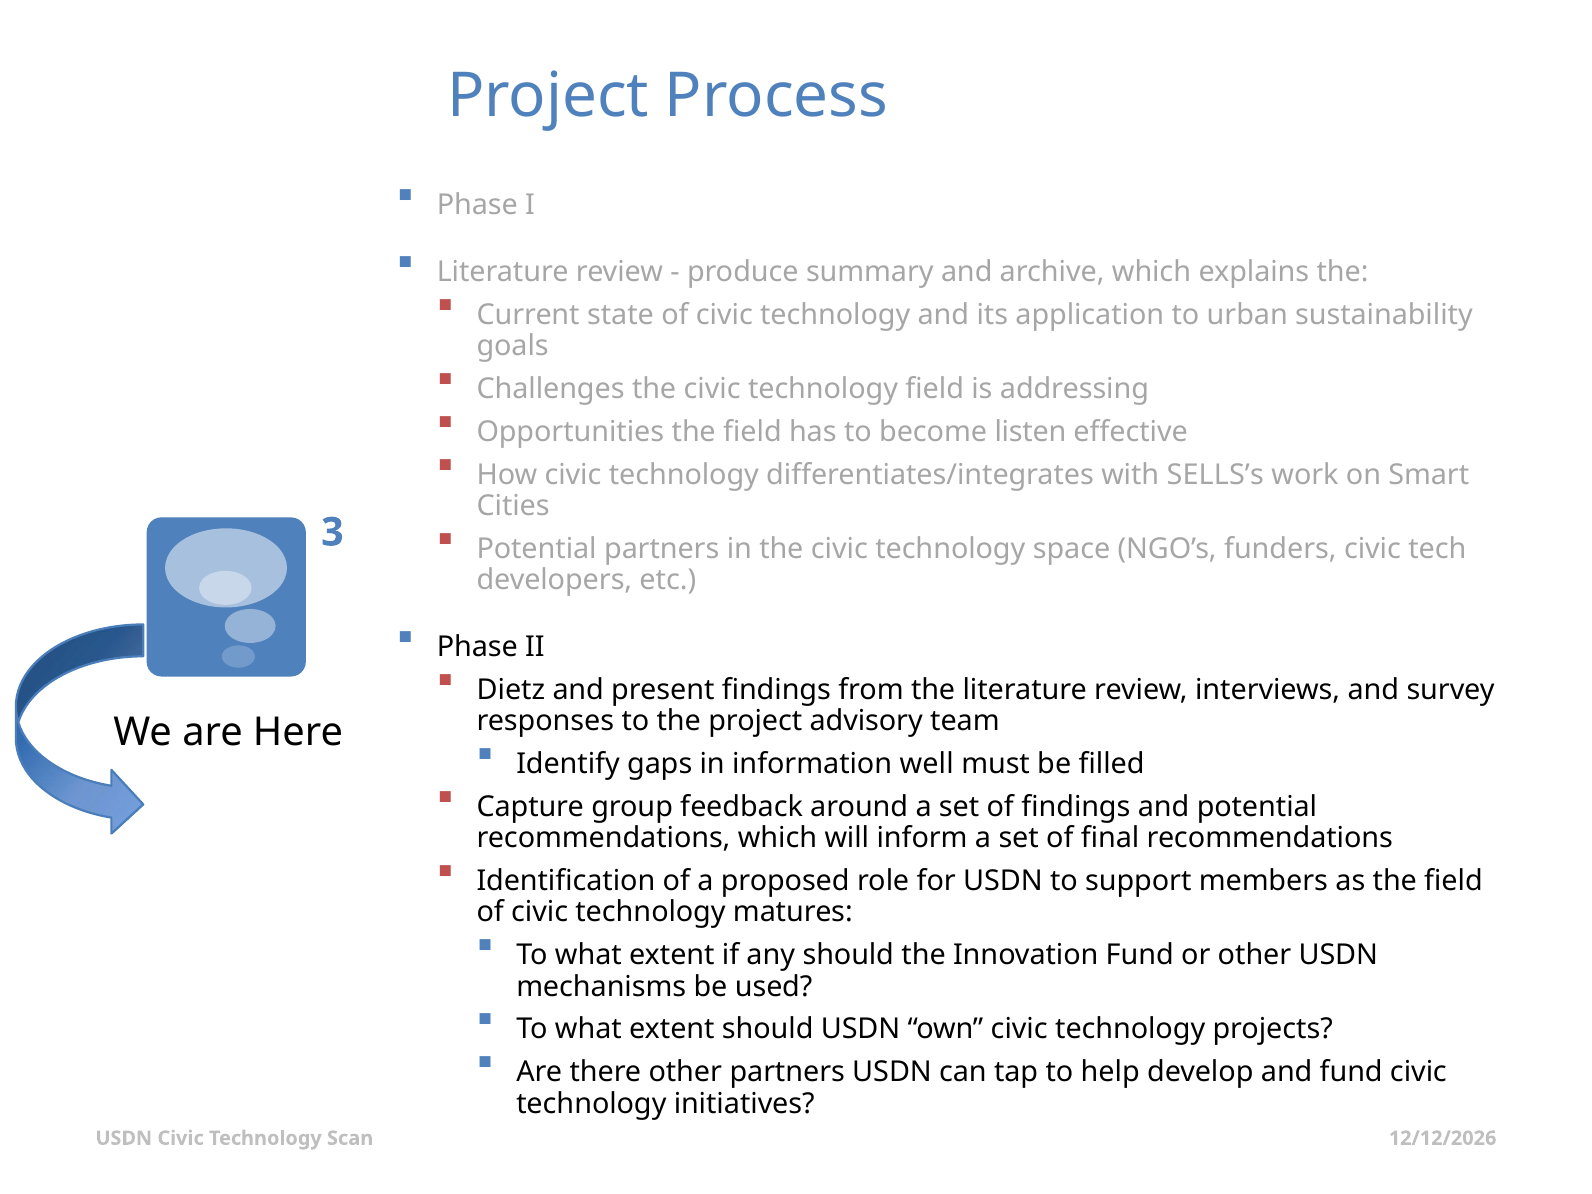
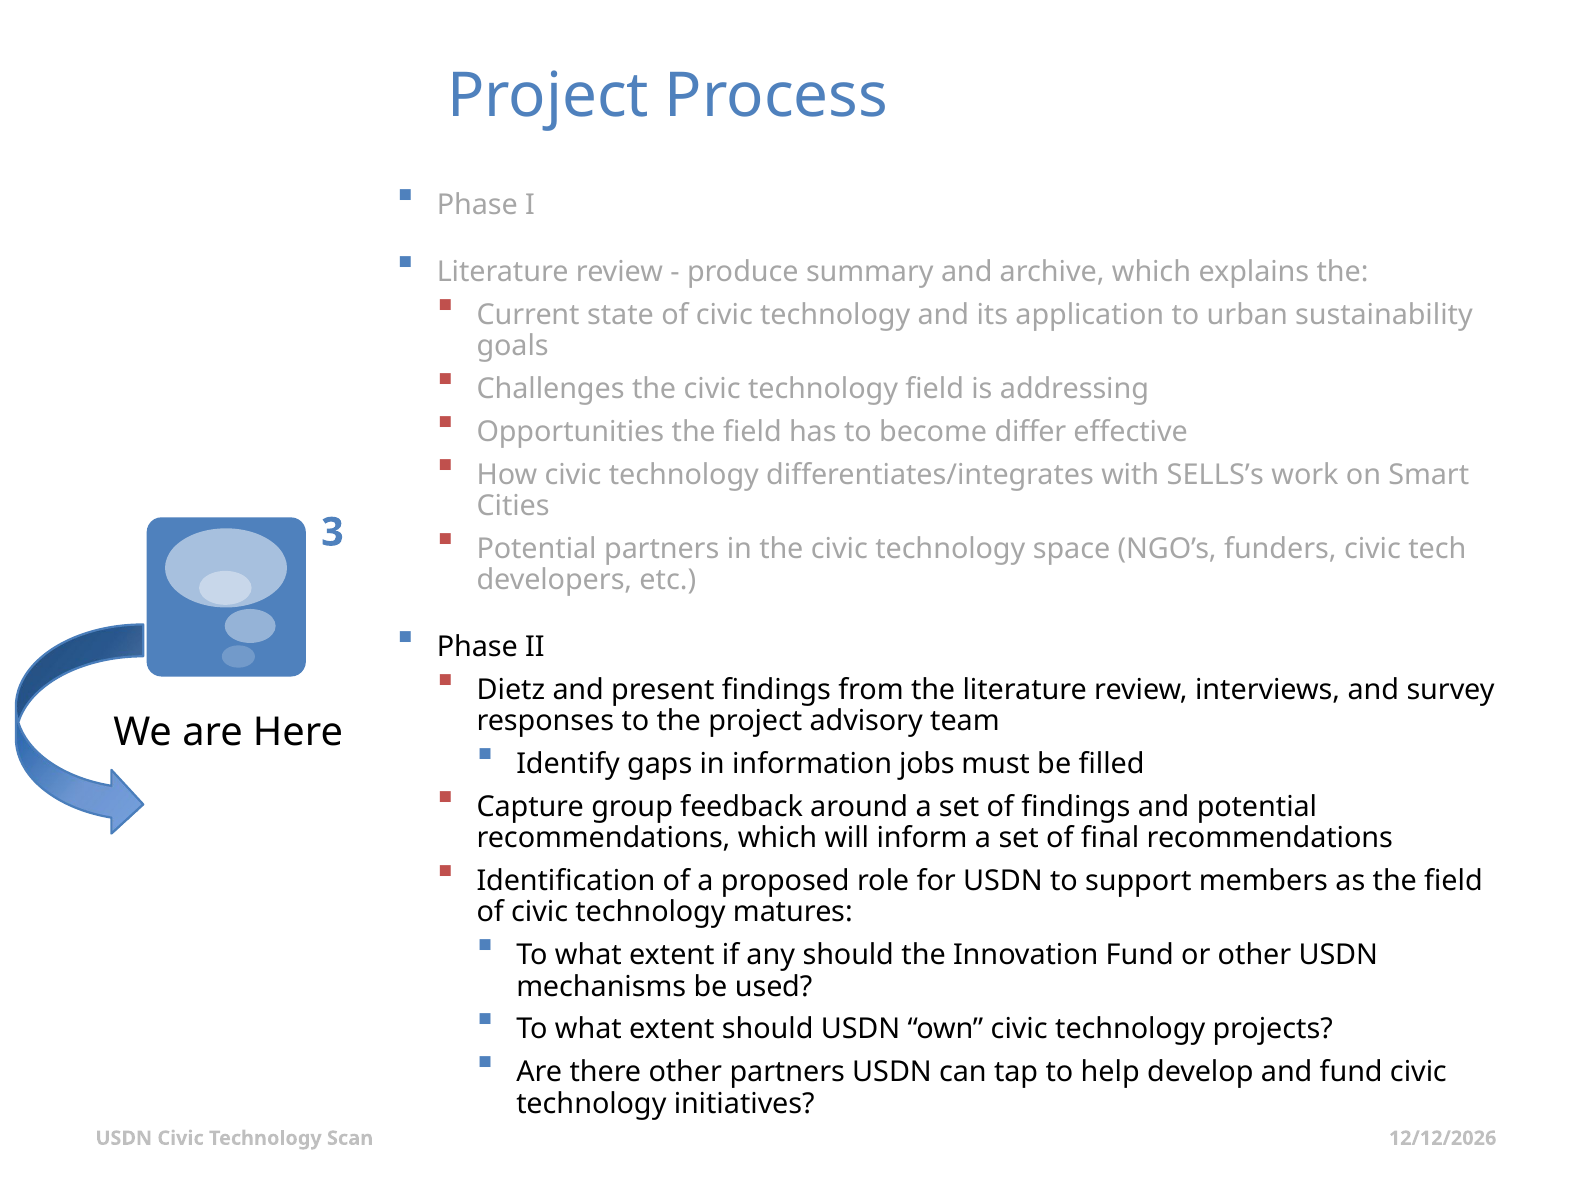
listen: listen -> differ (1030, 432)
well: well -> jobs (927, 764)
